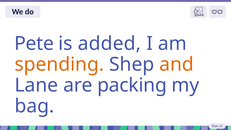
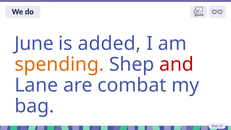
Pete: Pete -> June (34, 44)
and colour: orange -> red (176, 64)
packing: packing -> combat (132, 85)
